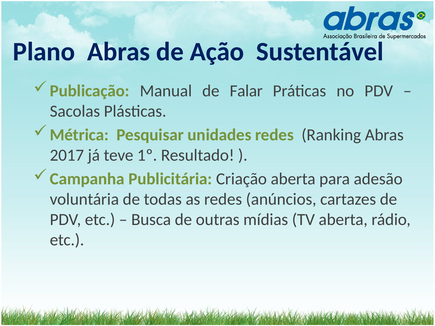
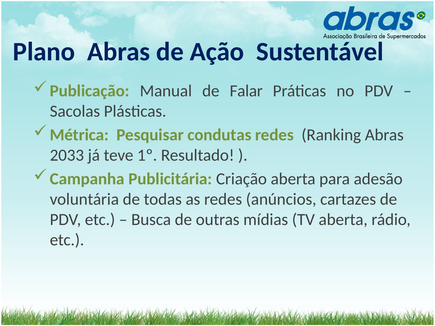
unidades: unidades -> condutas (220, 135)
2017: 2017 -> 2033 (67, 155)
